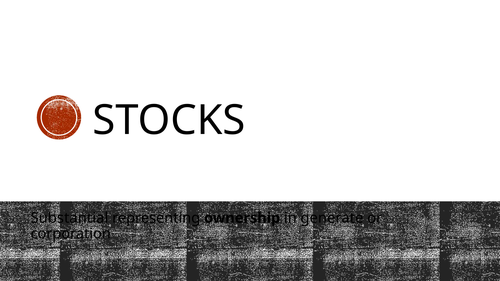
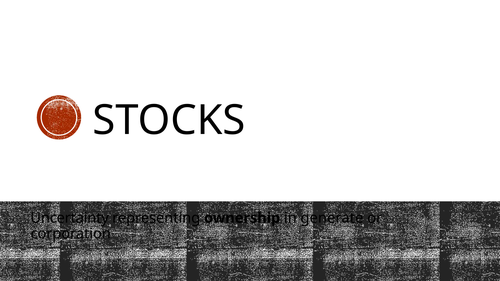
Substantial: Substantial -> Uncertainty (70, 218)
